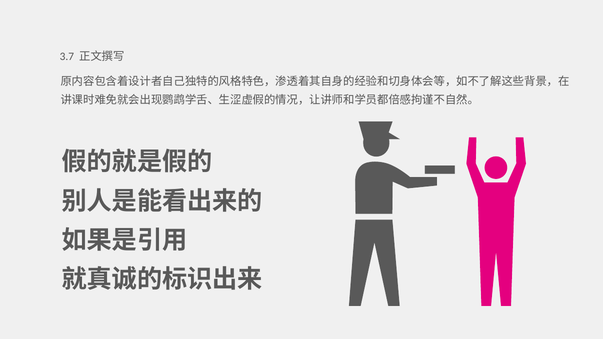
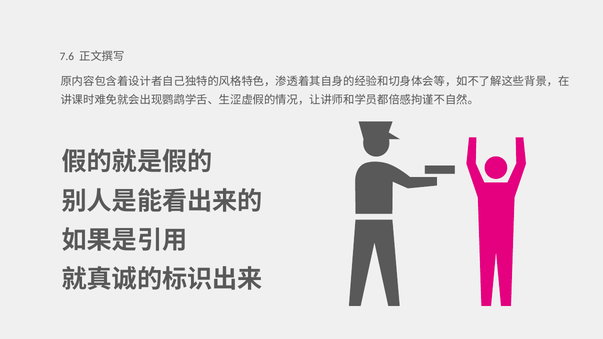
3.7: 3.7 -> 7.6 (67, 57)
